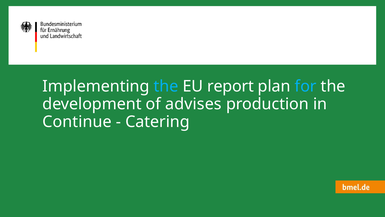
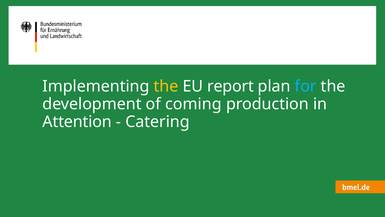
the colour: light blue -> yellow (166, 86)
advises: advises -> coming (193, 104)
Continue: Continue -> Attention (77, 122)
